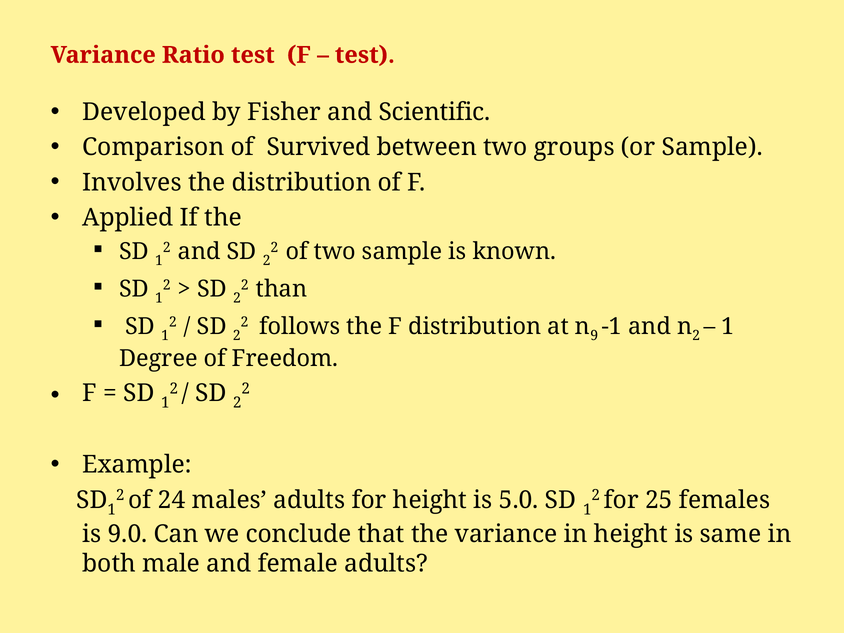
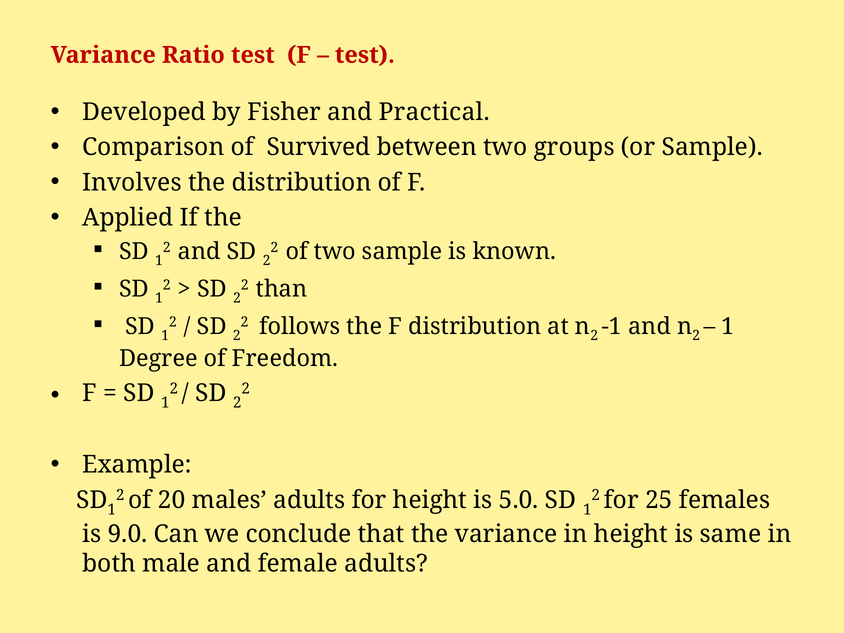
Scientific: Scientific -> Practical (434, 112)
9: 9 -> 2 (594, 336)
24: 24 -> 20 (172, 500)
